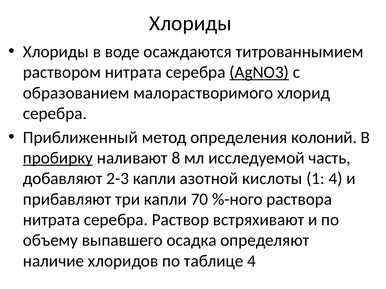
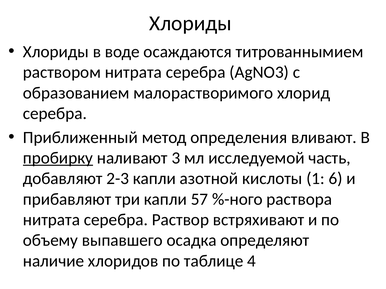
АgNО3 underline: present -> none (259, 72)
колоний: колоний -> вливают (324, 138)
8: 8 -> 3 (176, 158)
1 4: 4 -> 6 (336, 179)
70: 70 -> 57 (199, 199)
